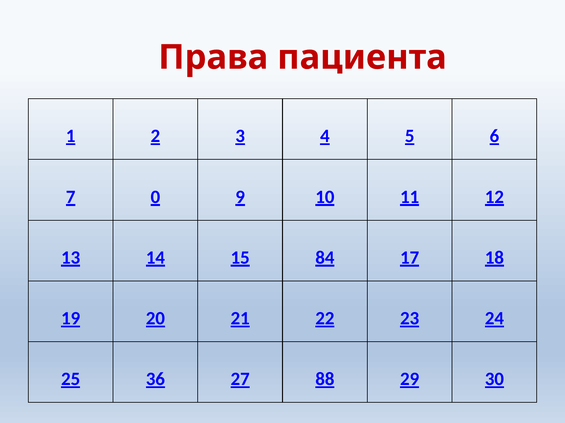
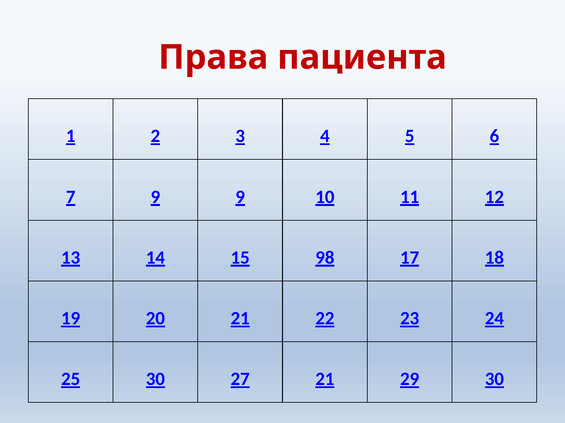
7 0: 0 -> 9 (155, 197)
84: 84 -> 98 (325, 258)
25 36: 36 -> 30 (155, 380)
27 88: 88 -> 21 (325, 380)
